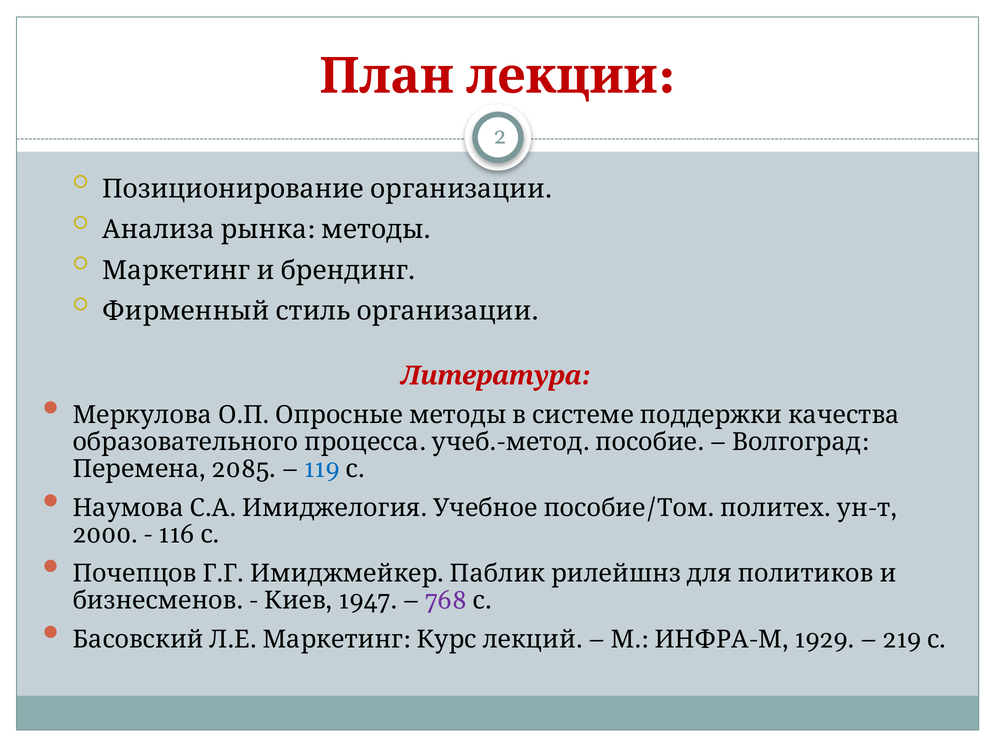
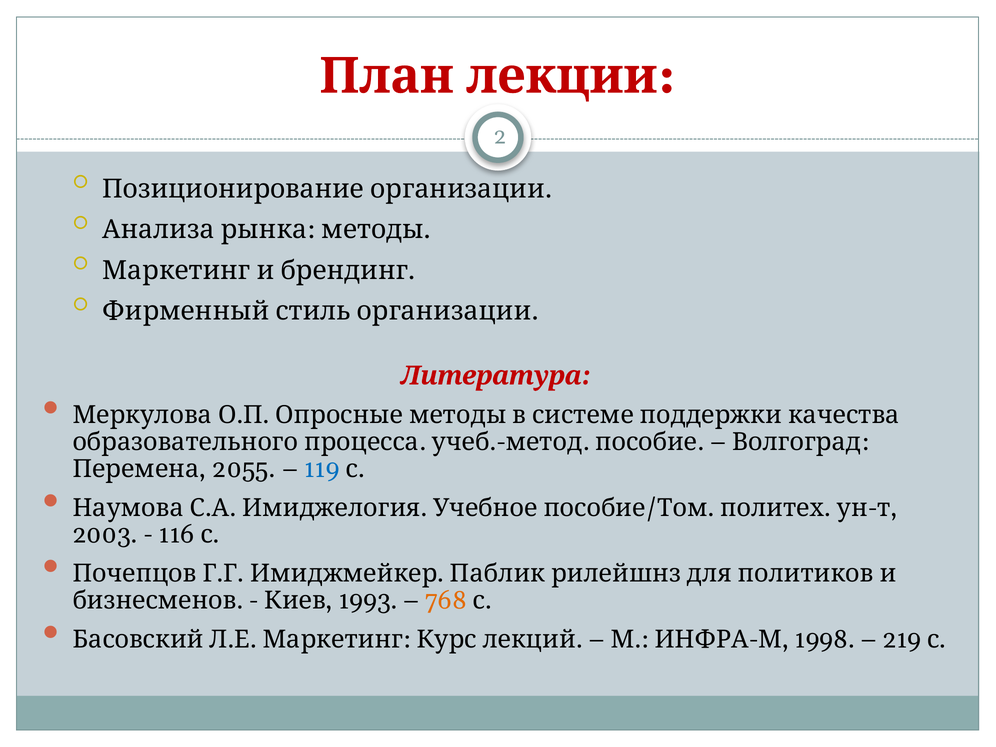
2085: 2085 -> 2055 (244, 469)
2000: 2000 -> 2003 (105, 535)
1947: 1947 -> 1993 (368, 600)
768 colour: purple -> orange (446, 600)
1929: 1929 -> 1998 (825, 639)
